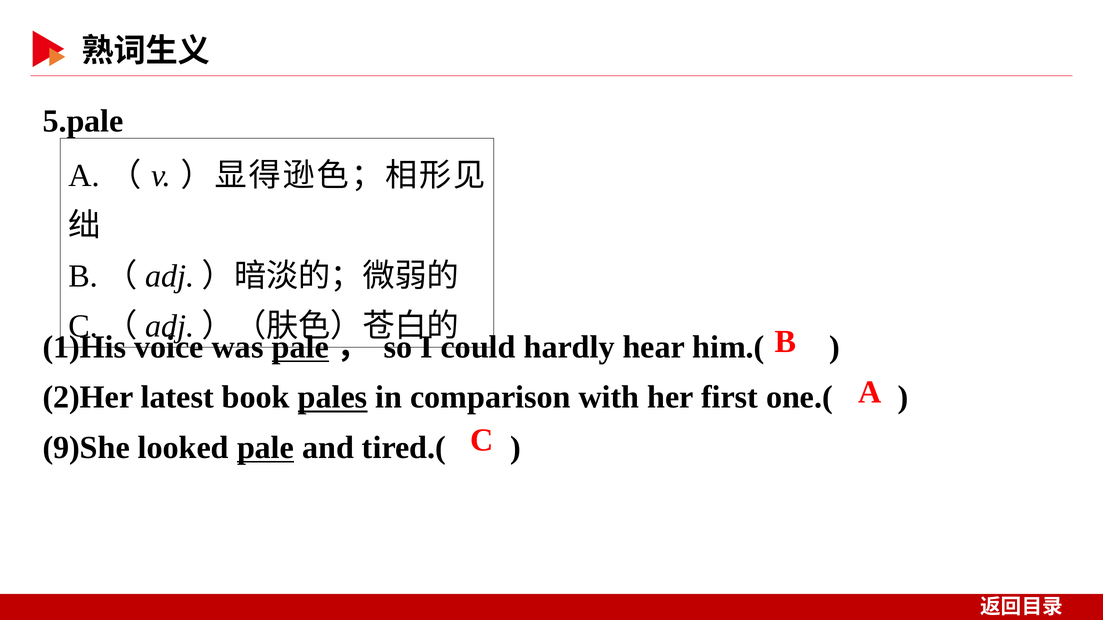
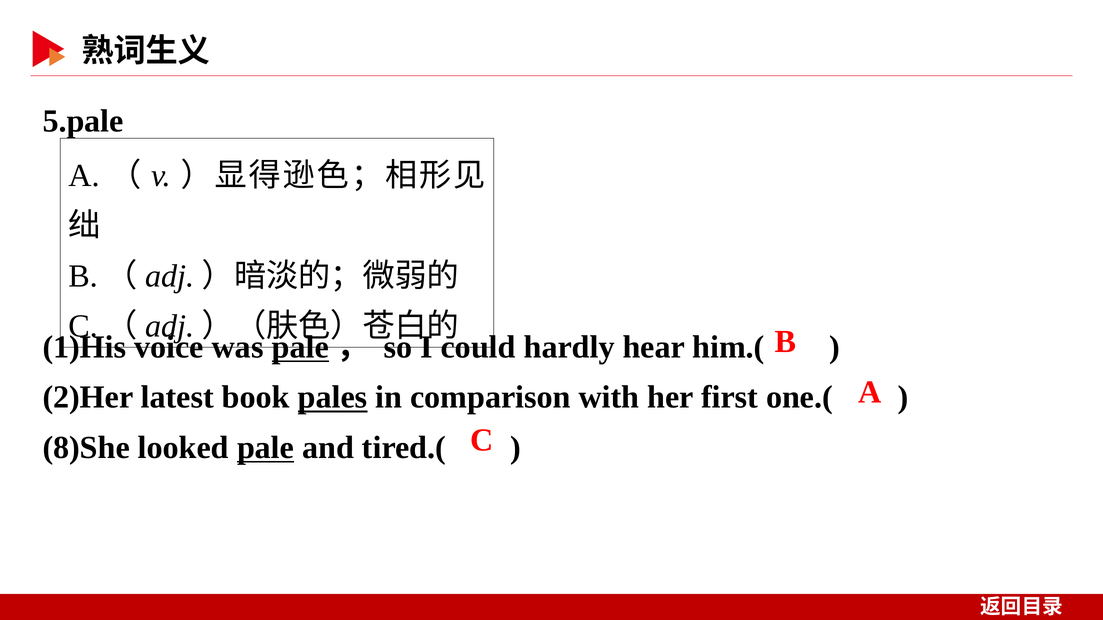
9)She: 9)She -> 8)She (86, 448)
